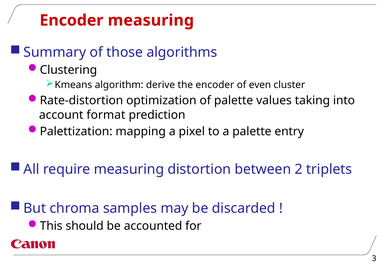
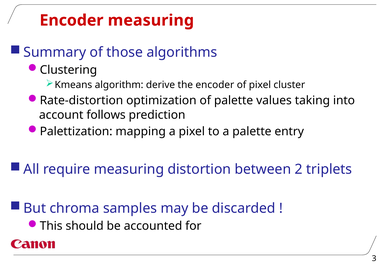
of even: even -> pixel (260, 85)
format: format -> follows (106, 115)
